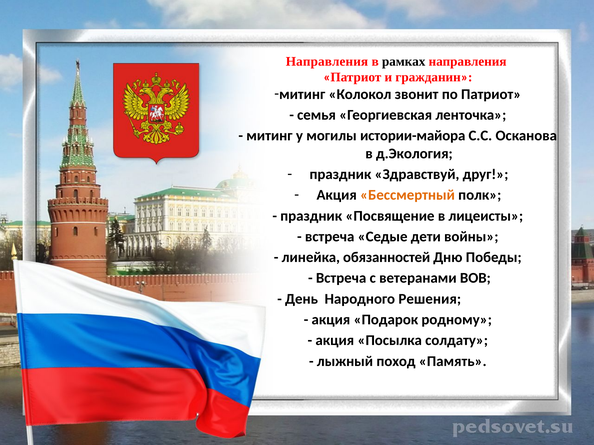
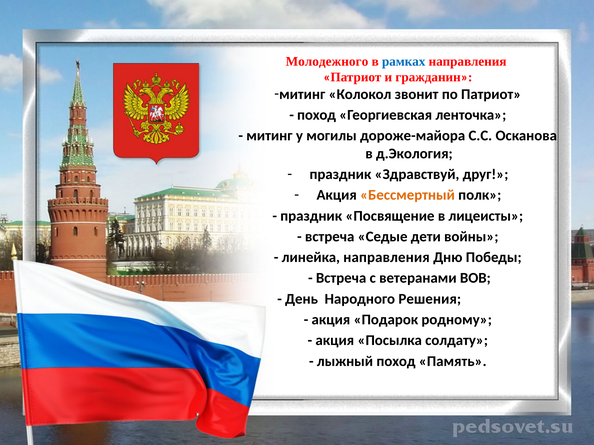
Направления: Направления -> Молодежного (327, 61)
рамках colour: black -> blue (404, 61)
семья: семья -> поход (317, 115)
истории-майора: истории-майора -> дороже-майора (413, 136)
линейка обязанностей: обязанностей -> направления (386, 258)
